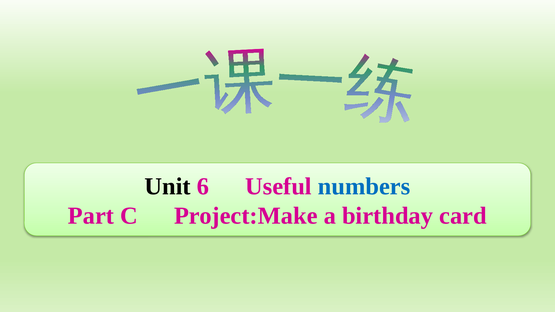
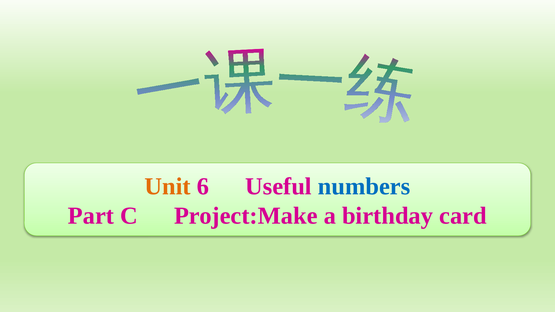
Unit colour: black -> orange (168, 186)
